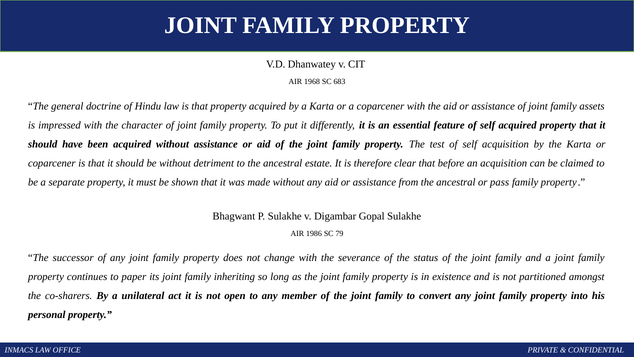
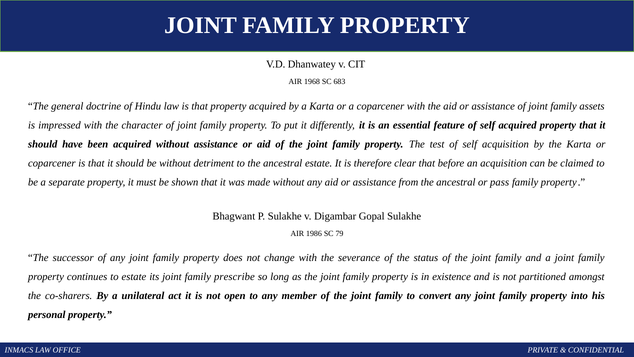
to paper: paper -> estate (134, 277)
inheriting: inheriting -> prescribe (234, 277)
